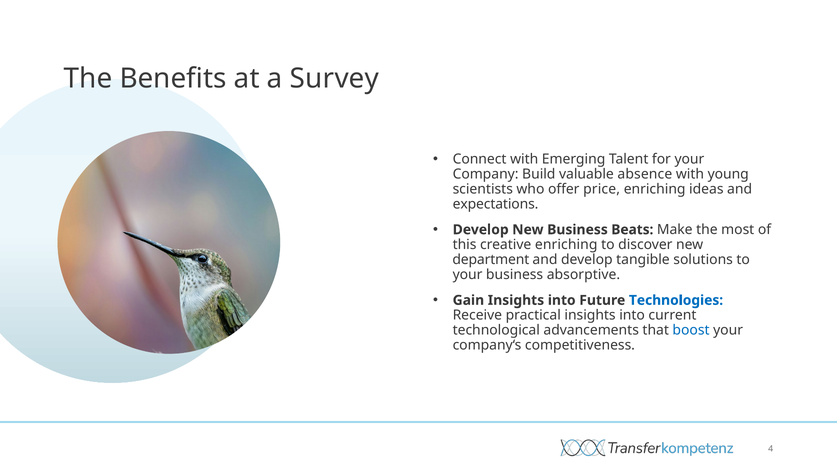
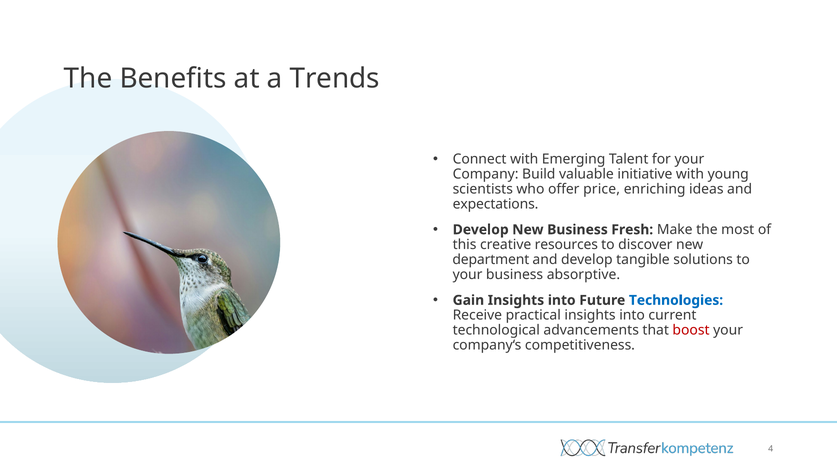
Survey: Survey -> Trends (335, 79)
absence: absence -> initiative (645, 174)
Beats: Beats -> Fresh (632, 230)
creative enriching: enriching -> resources (566, 245)
boost colour: blue -> red (691, 330)
